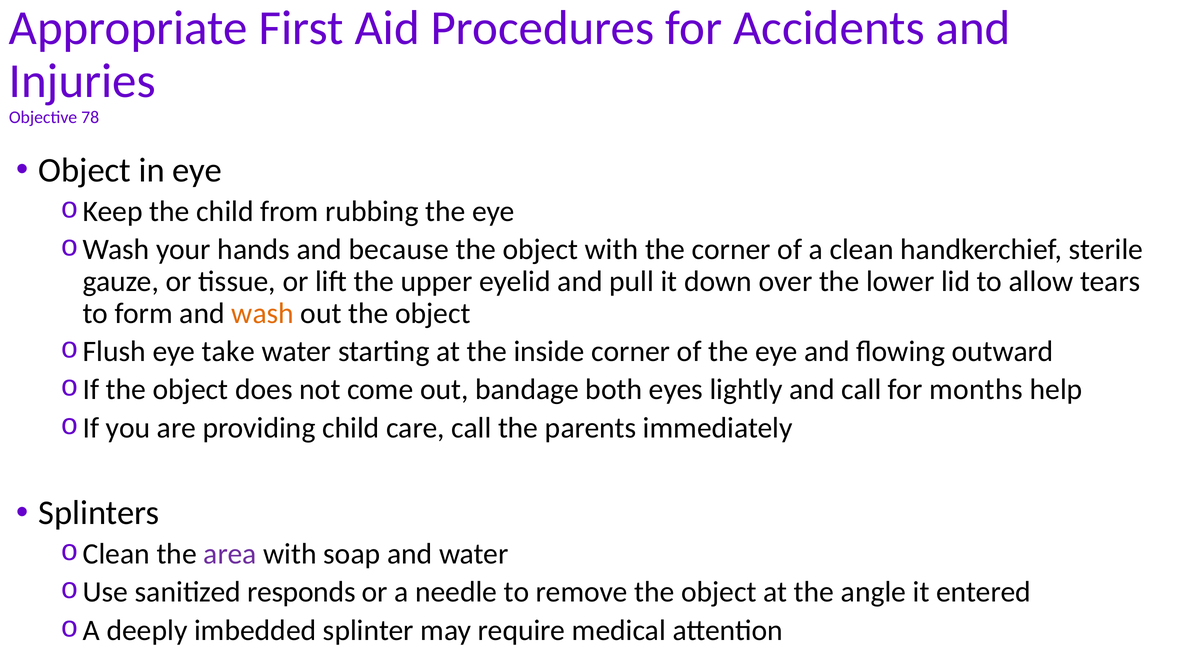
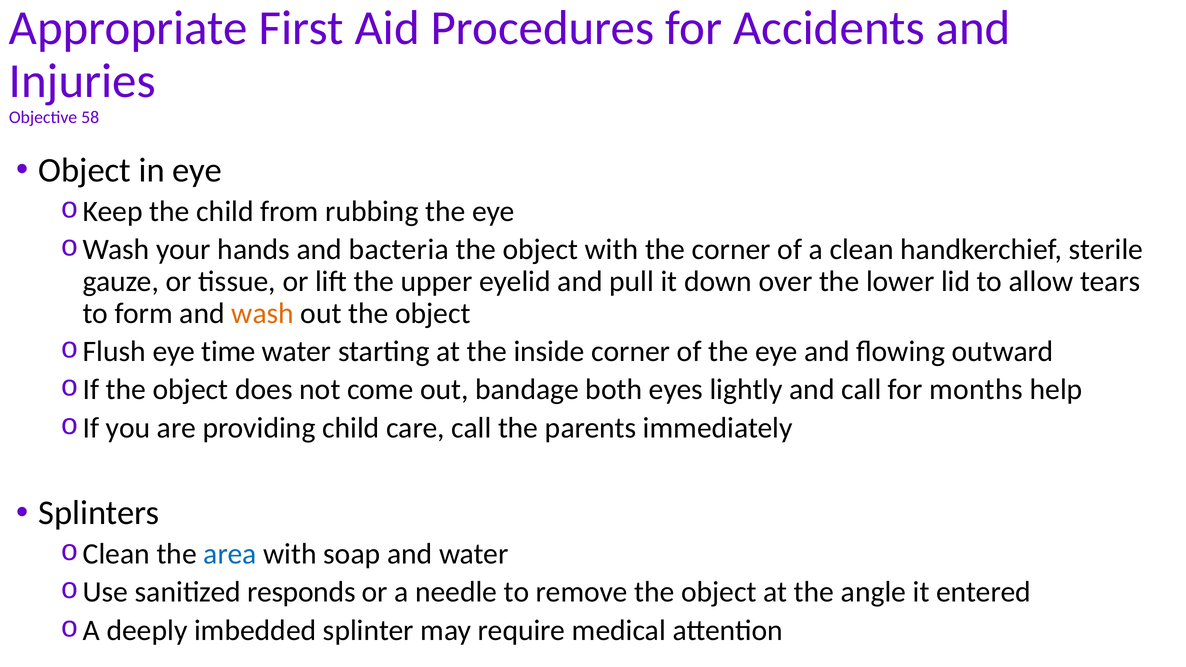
78: 78 -> 58 (90, 117)
because: because -> bacteria (399, 249)
take: take -> time (229, 352)
area colour: purple -> blue (230, 554)
